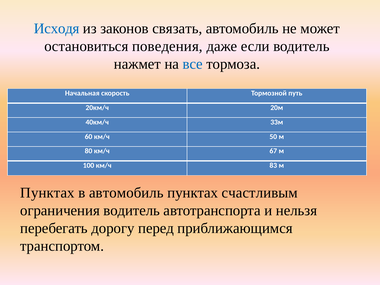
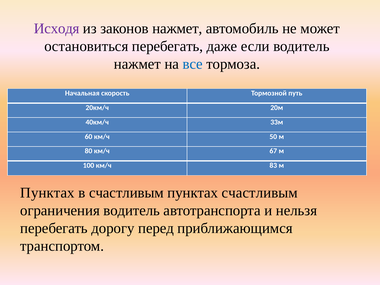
Исходя colour: blue -> purple (57, 29)
законов связать: связать -> нажмет (177, 29)
остановиться поведения: поведения -> перебегать (168, 46)
в автомобиль: автомобиль -> счастливым (126, 193)
